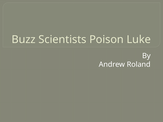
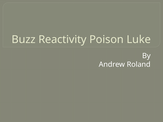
Scientists: Scientists -> Reactivity (62, 40)
